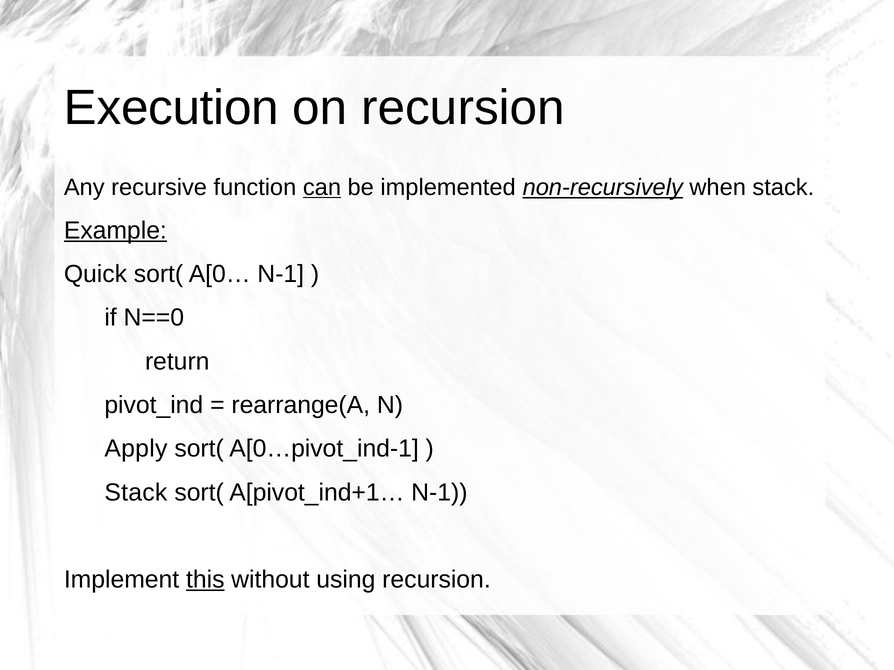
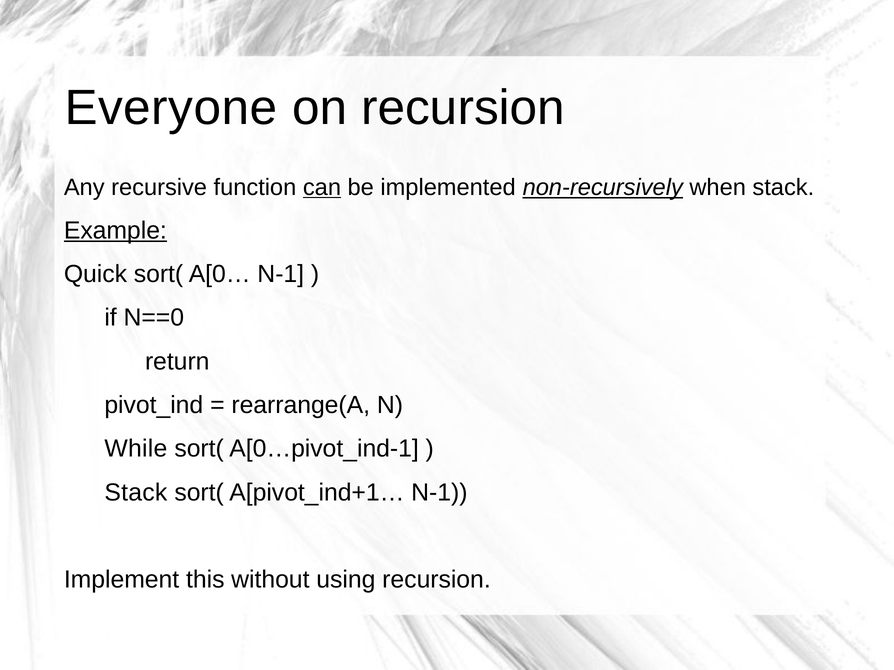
Execution: Execution -> Everyone (171, 108)
Apply: Apply -> While (136, 449)
this underline: present -> none (205, 580)
